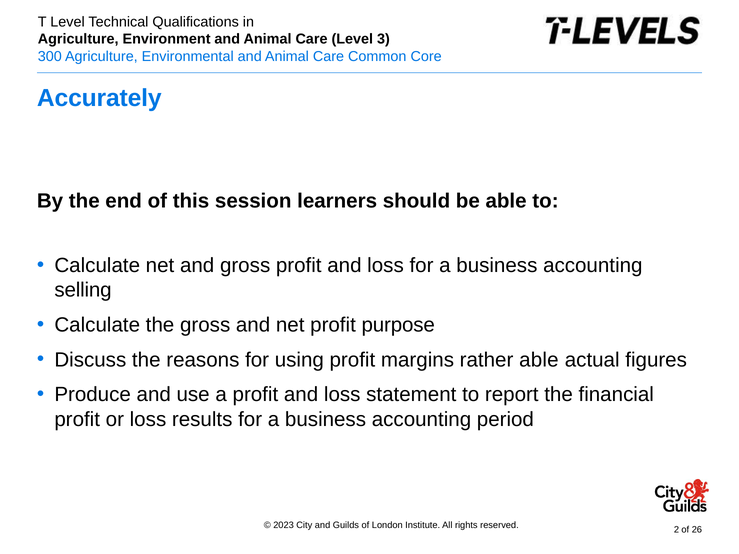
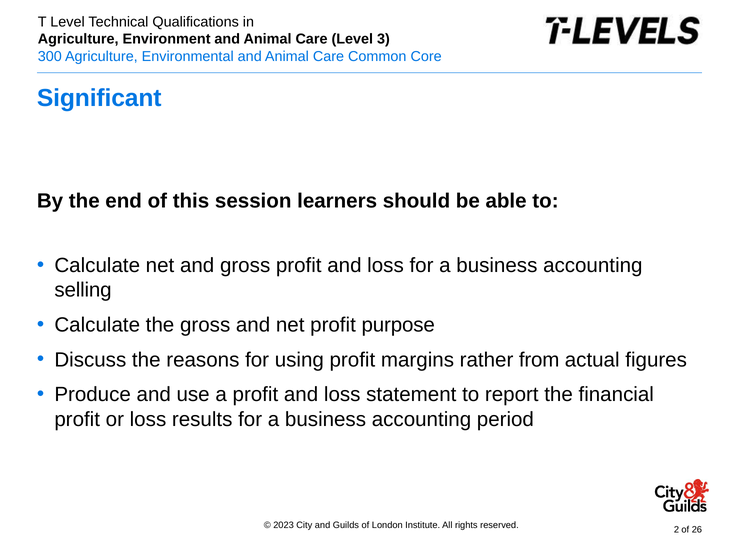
Accurately: Accurately -> Significant (99, 98)
rather able: able -> from (539, 360)
